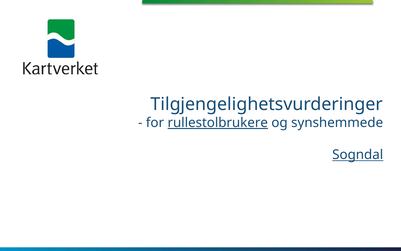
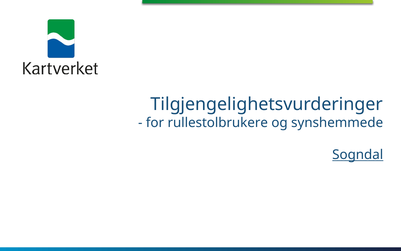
rullestolbrukere underline: present -> none (218, 123)
